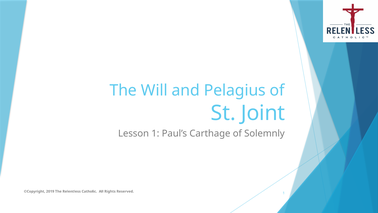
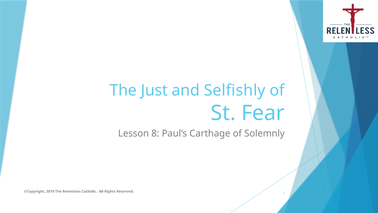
Will: Will -> Just (154, 90)
Pelagius: Pelagius -> Selfishly (235, 90)
Joint: Joint -> Fear (263, 113)
Lesson 1: 1 -> 8 (155, 133)
